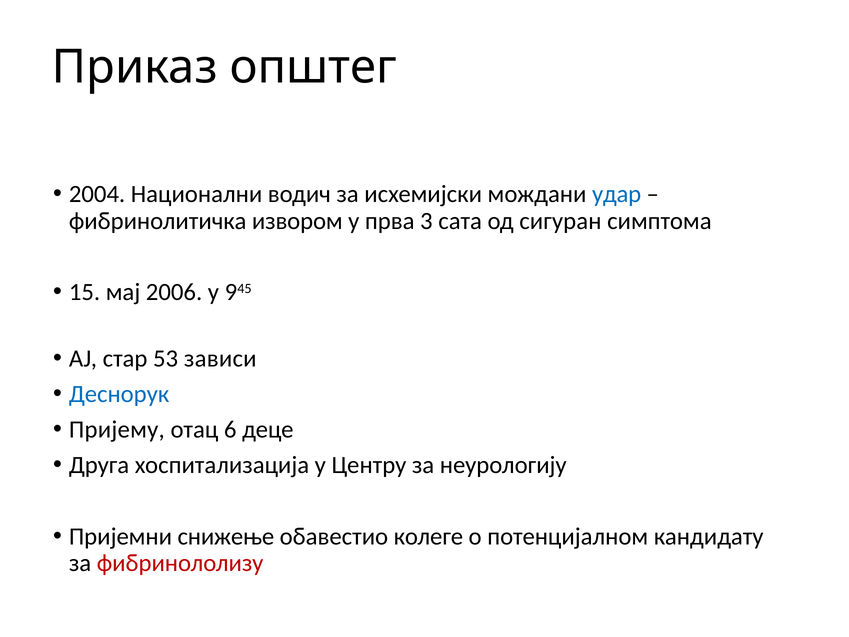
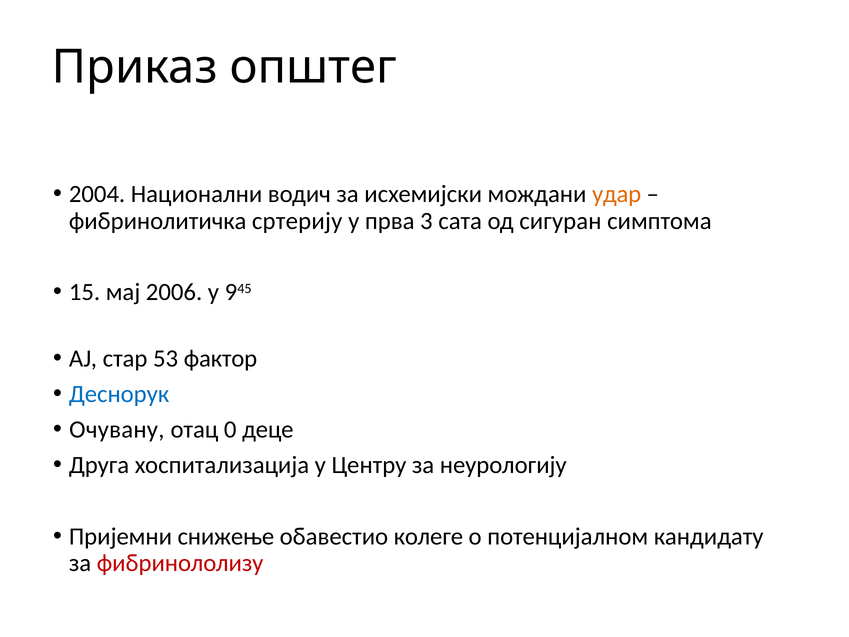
удар colour: blue -> orange (617, 194)
извором: извором -> сртерију (297, 221)
зависи: зависи -> фактор (220, 358)
Пријему: Пријему -> Очувану (117, 429)
6: 6 -> 0 (230, 429)
